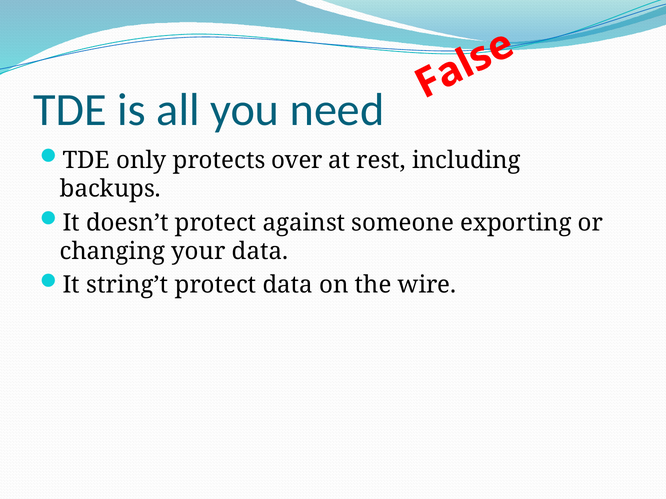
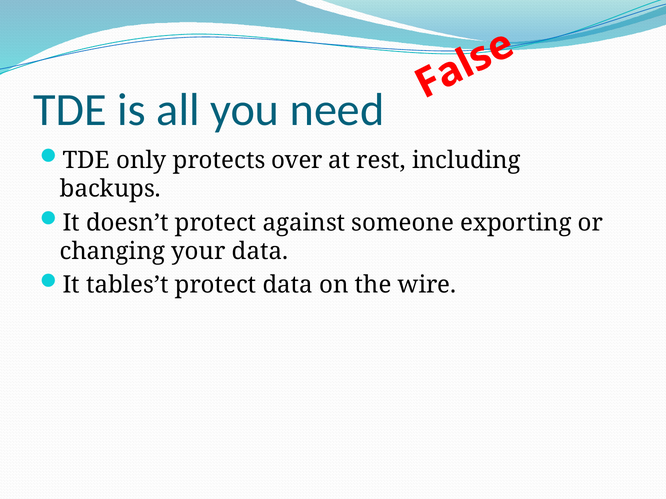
string’t: string’t -> tables’t (127, 285)
